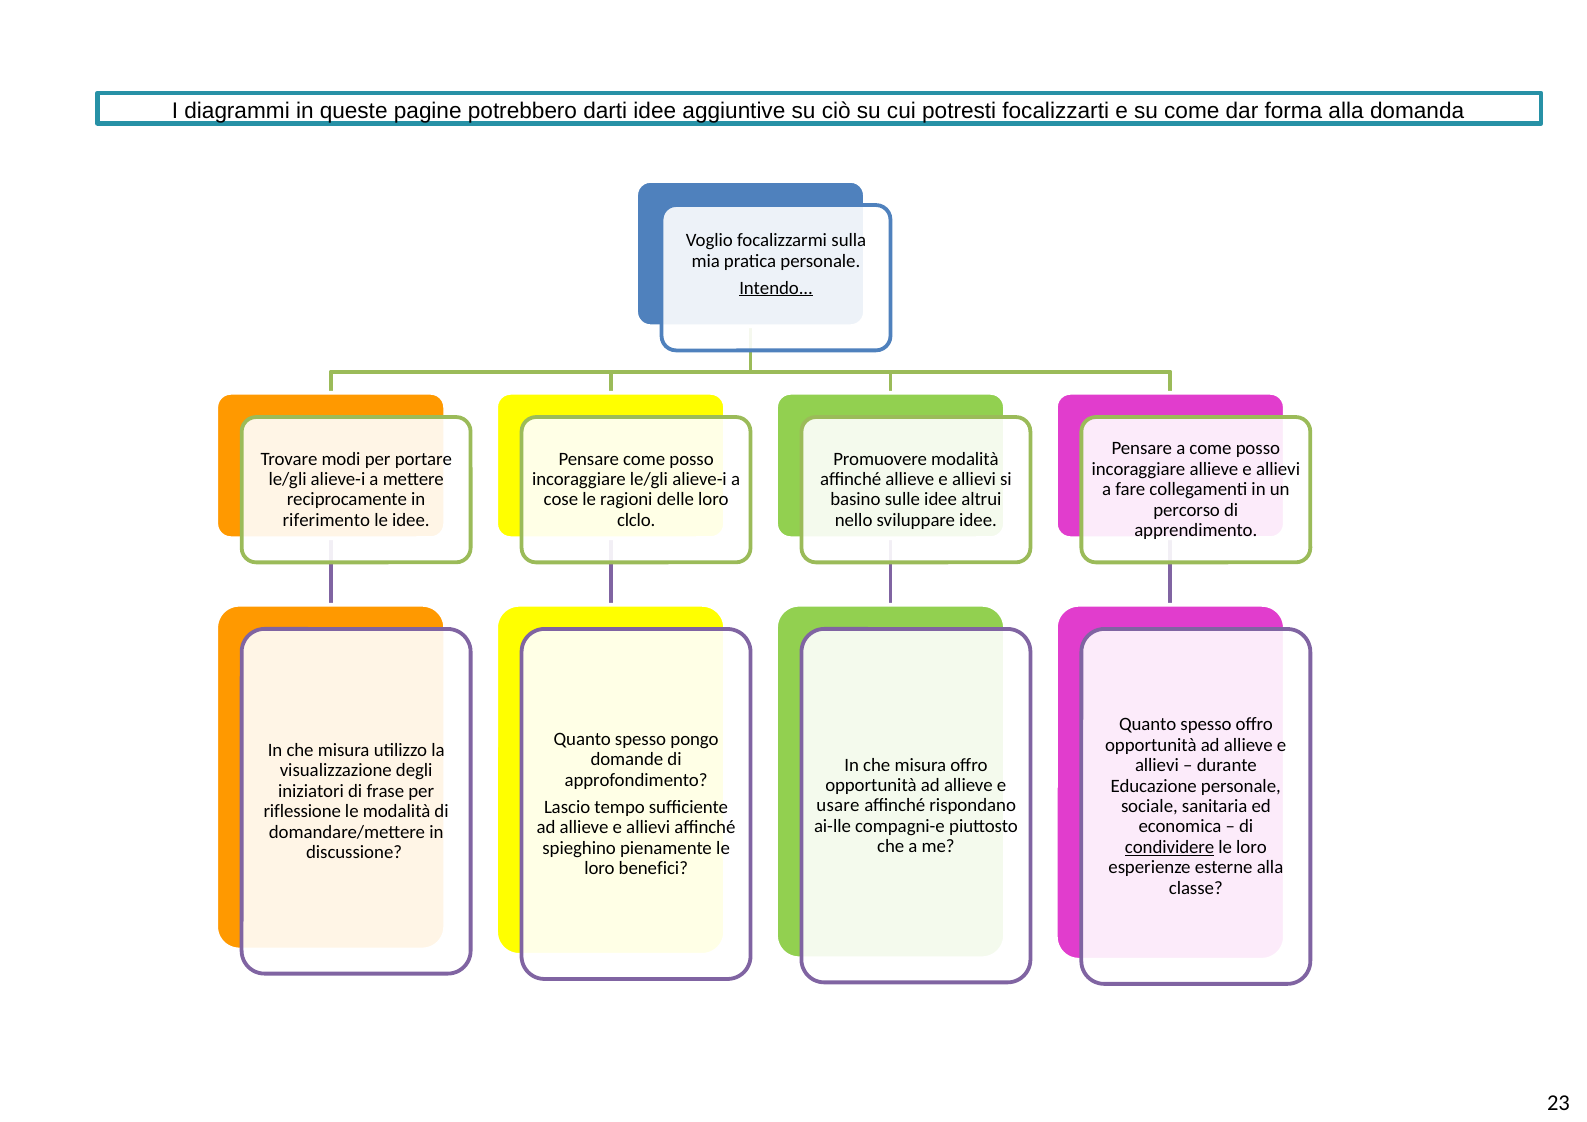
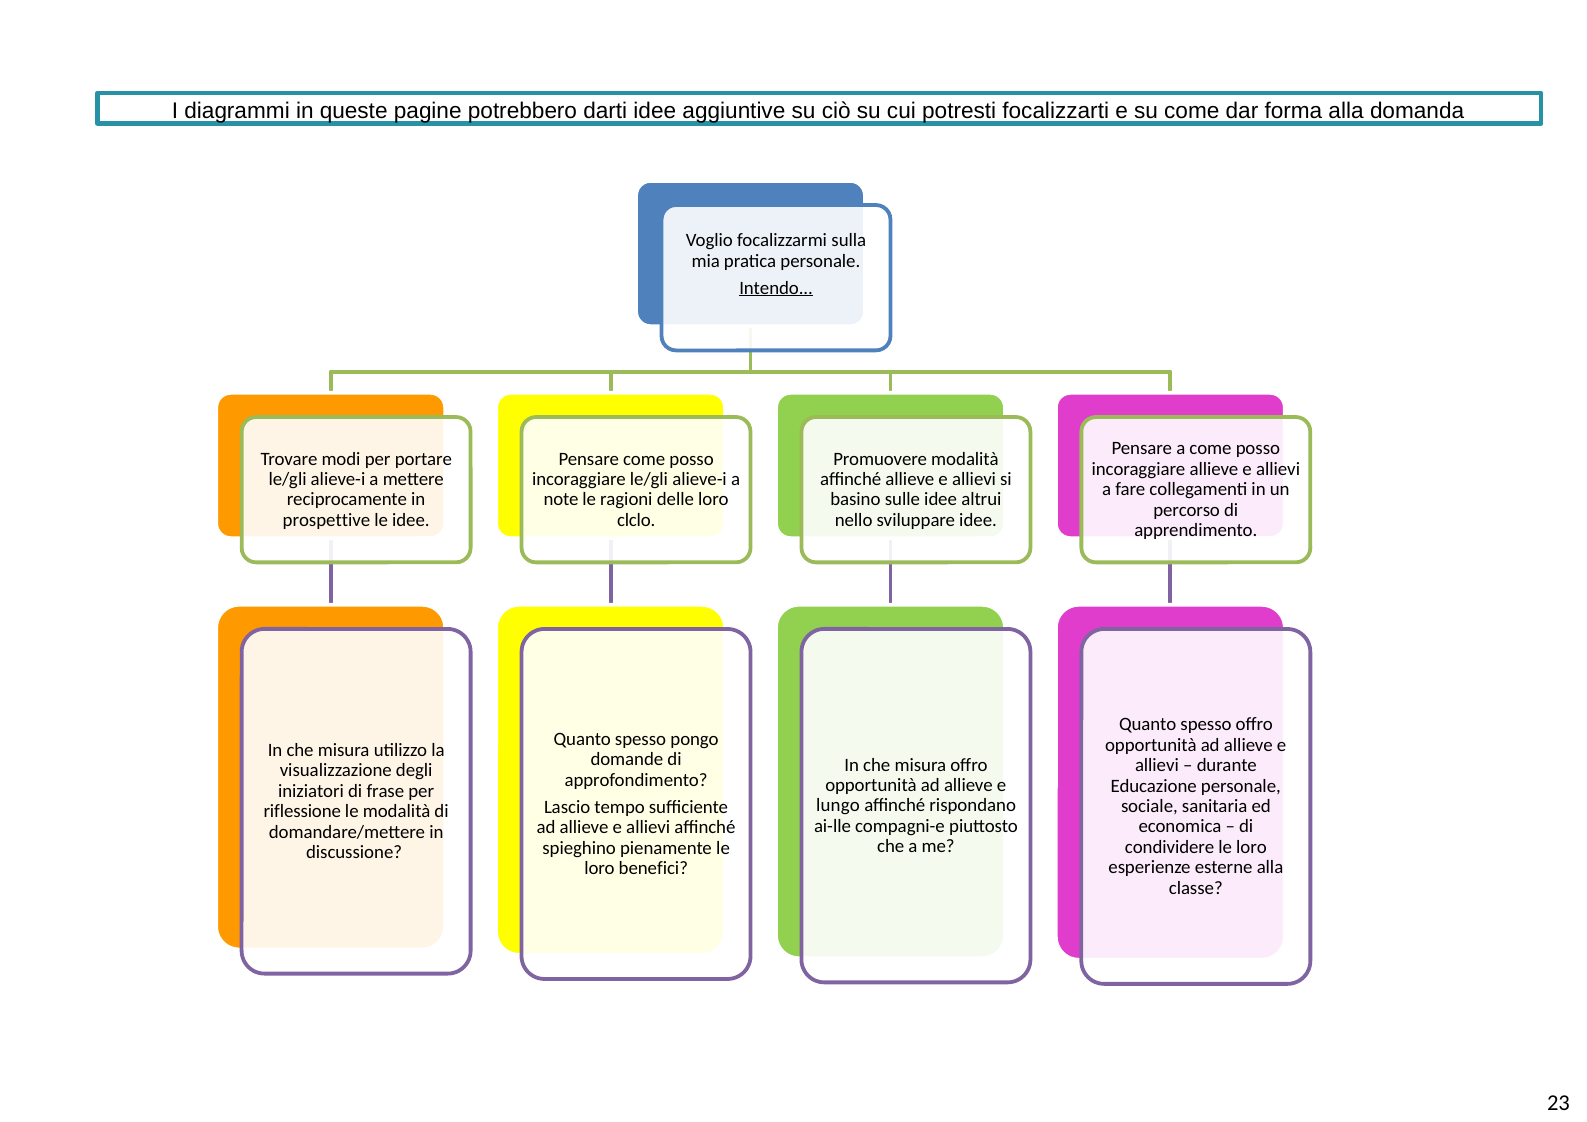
cose: cose -> note (561, 500)
riferimento: riferimento -> prospettive (326, 520)
usare: usare -> lungo (838, 806)
condividere underline: present -> none (1170, 847)
